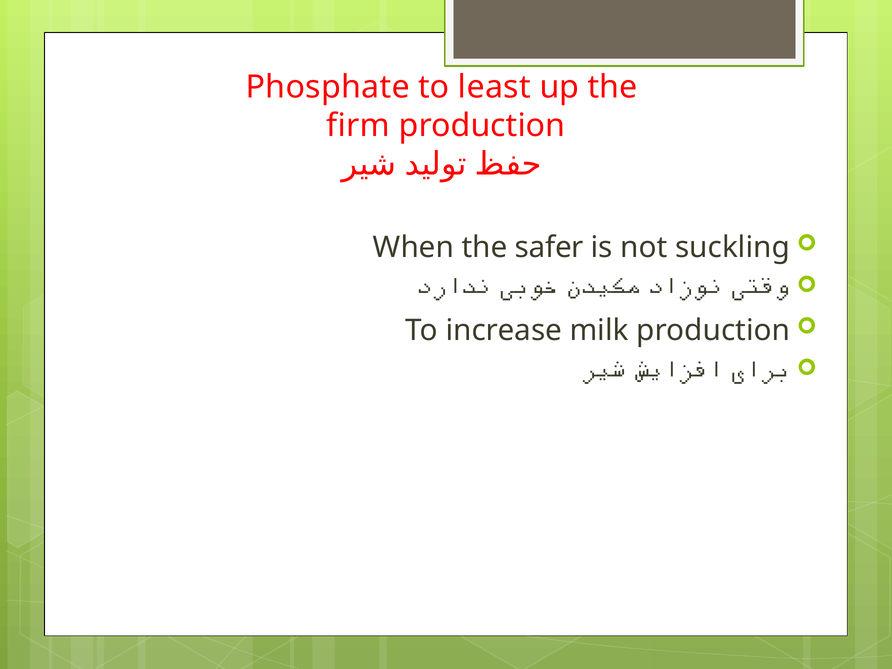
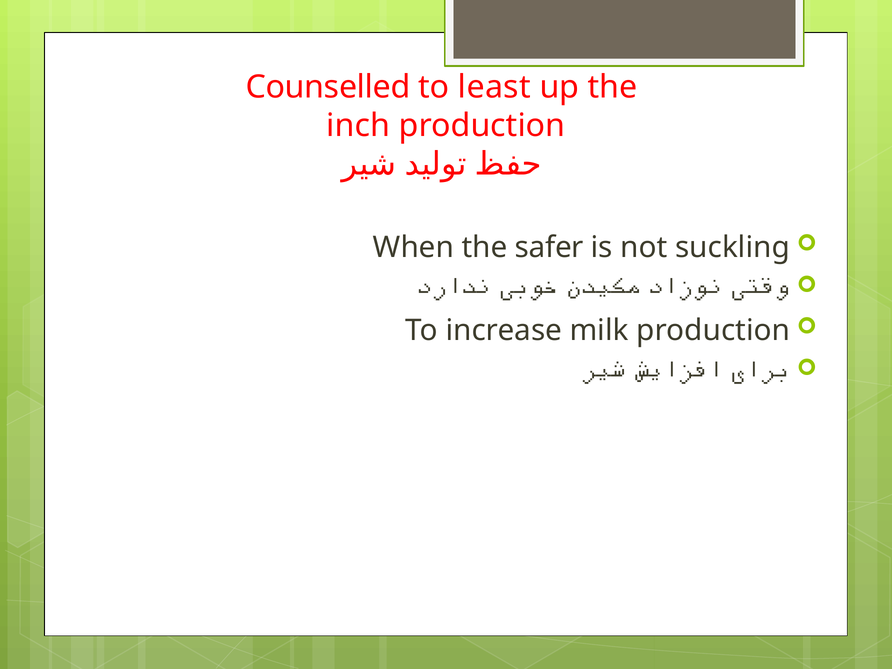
Phosphate: Phosphate -> Counselled (328, 87)
firm: firm -> inch (358, 126)
